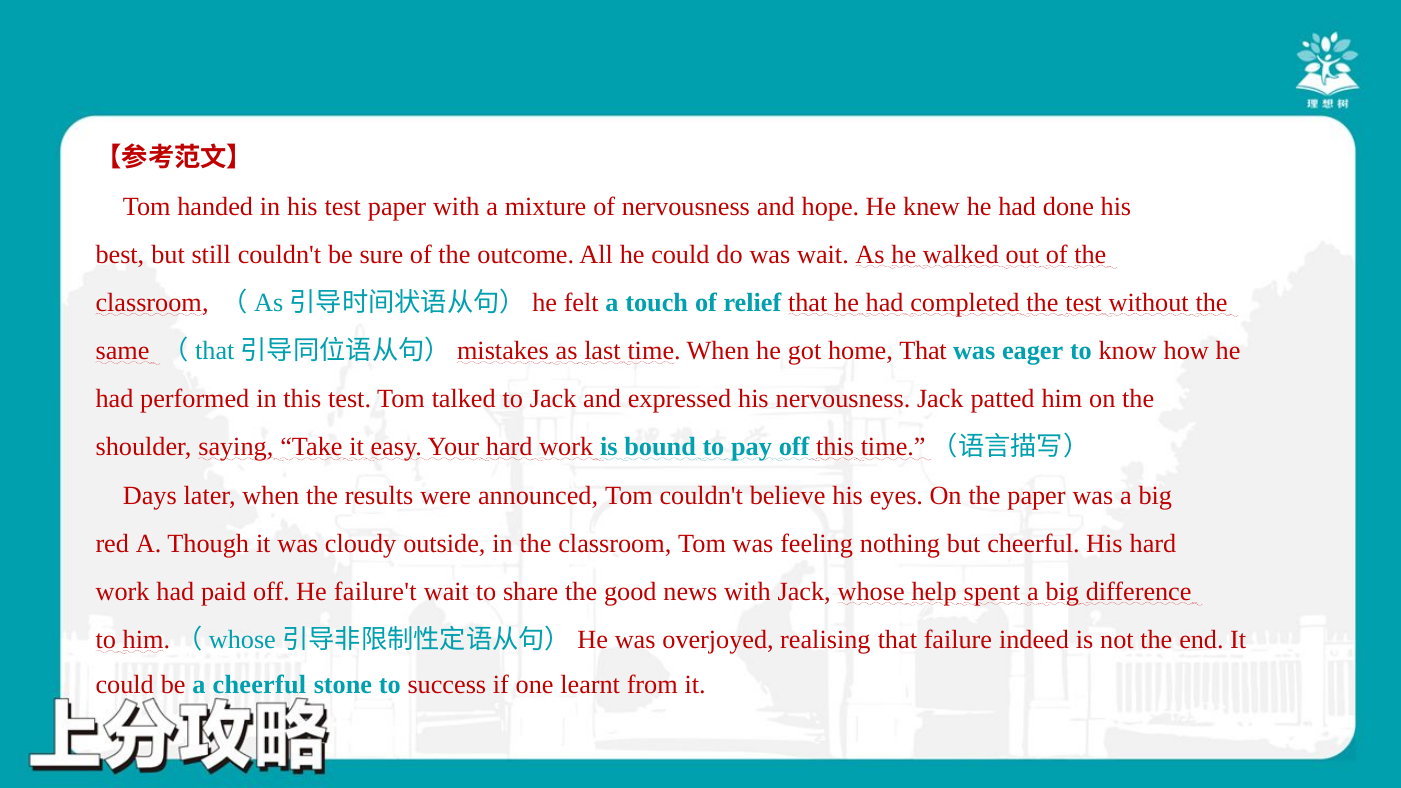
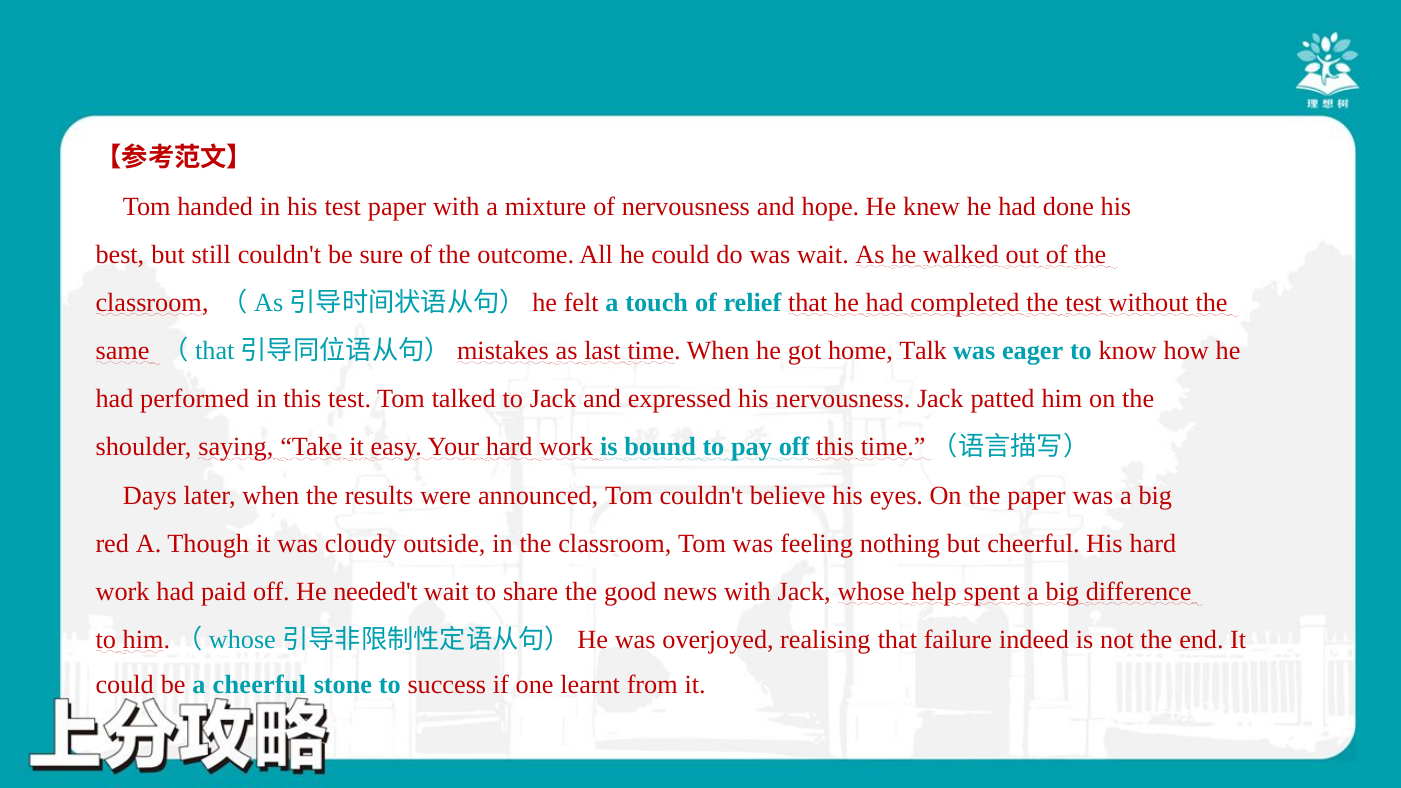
home That: That -> Talk (923, 351)
failure't: failure't -> needed't (376, 592)
